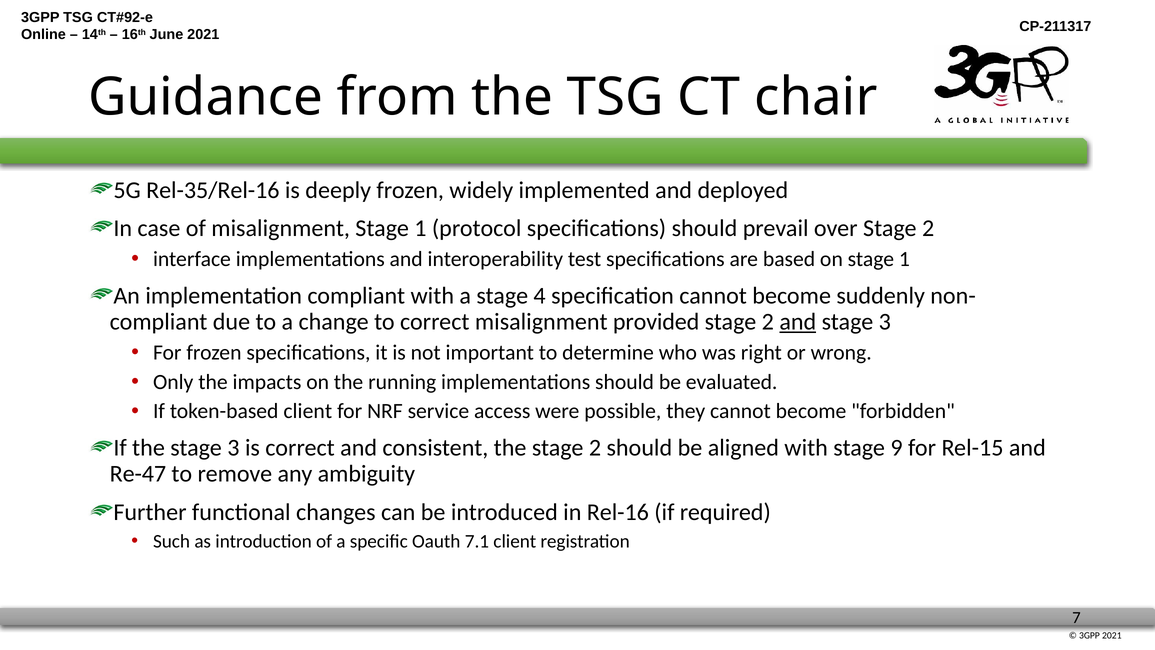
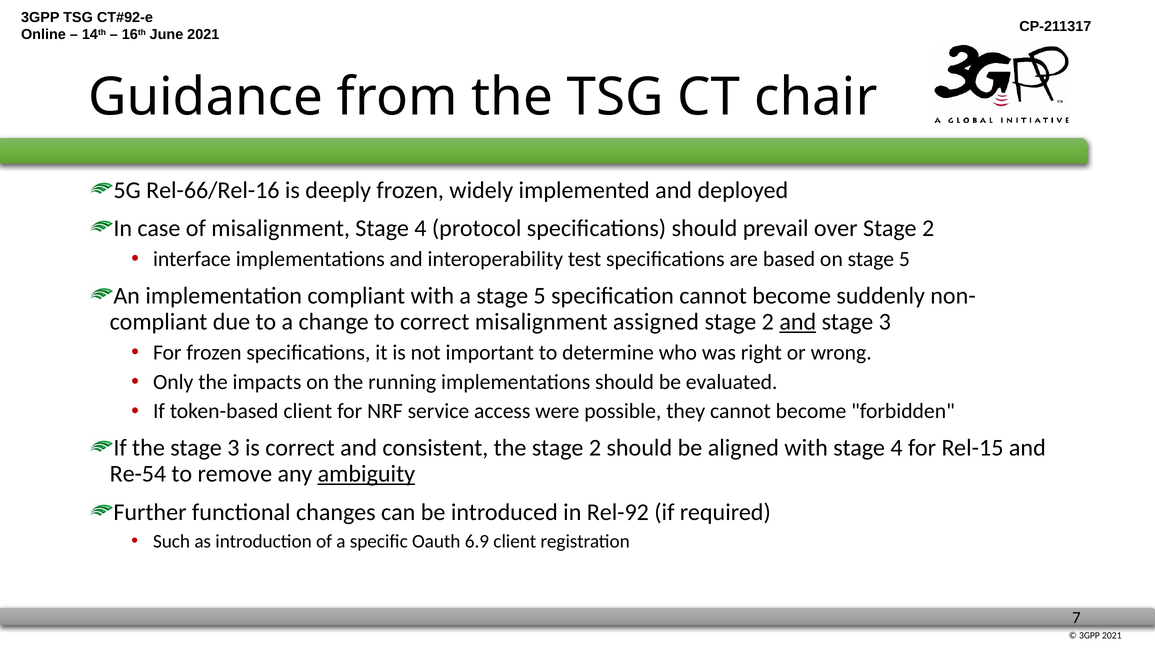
Rel-35/Rel-16: Rel-35/Rel-16 -> Rel-66/Rel-16 (213, 190)
misalignment Stage 1: 1 -> 4 (420, 228)
on stage 1: 1 -> 5 (904, 259)
a stage 4: 4 -> 5 (540, 296)
provided: provided -> assigned (656, 322)
with stage 9: 9 -> 4 (897, 448)
Re-47: Re-47 -> Re-54 (138, 474)
ambiguity underline: none -> present (366, 474)
Rel-16: Rel-16 -> Rel-92 (618, 512)
7.1: 7.1 -> 6.9 (477, 541)
